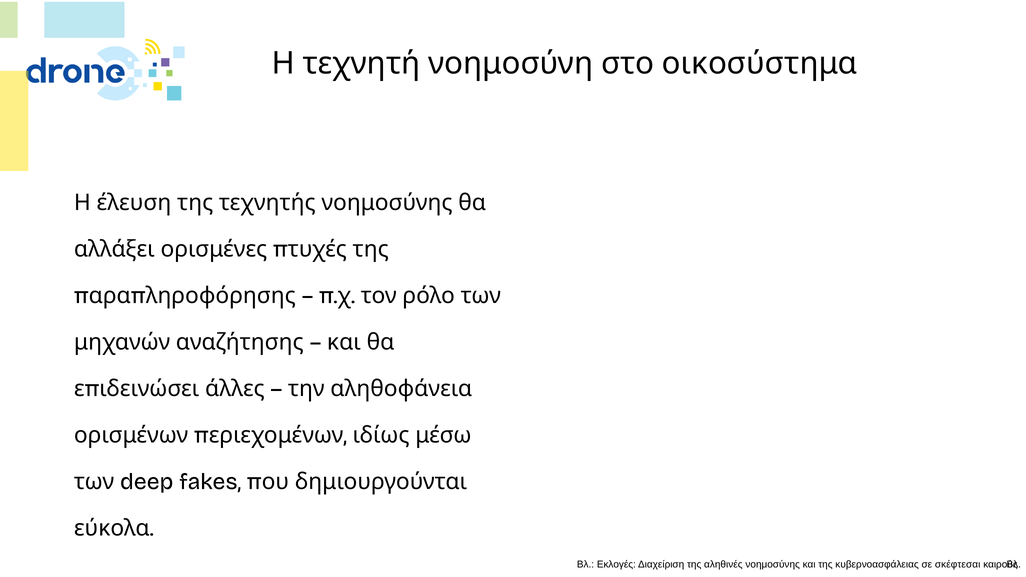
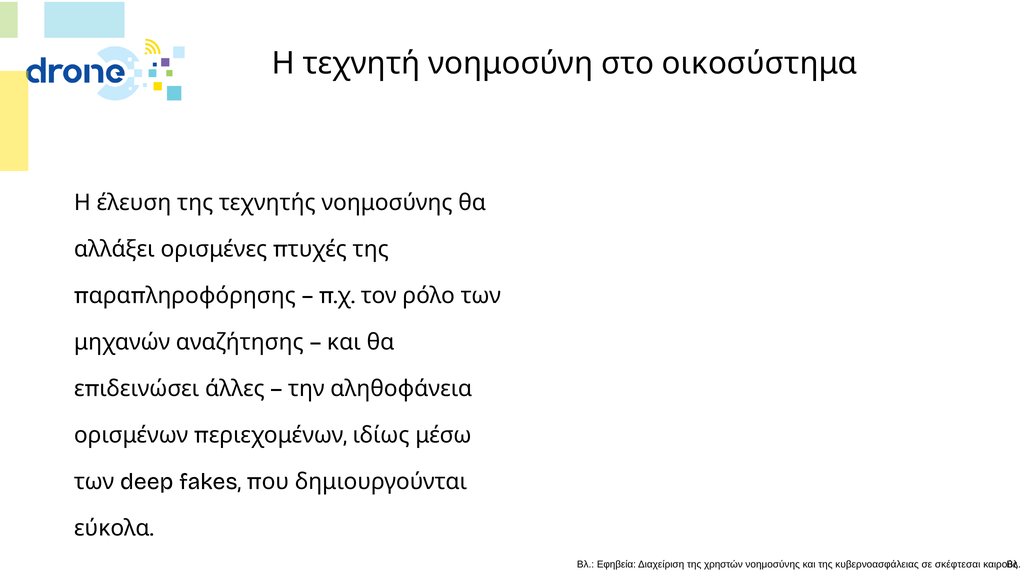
Εκλογές: Εκλογές -> Εφηβεία (616, 564)
αληθινές: αληθινές -> χρηστών (723, 564)
